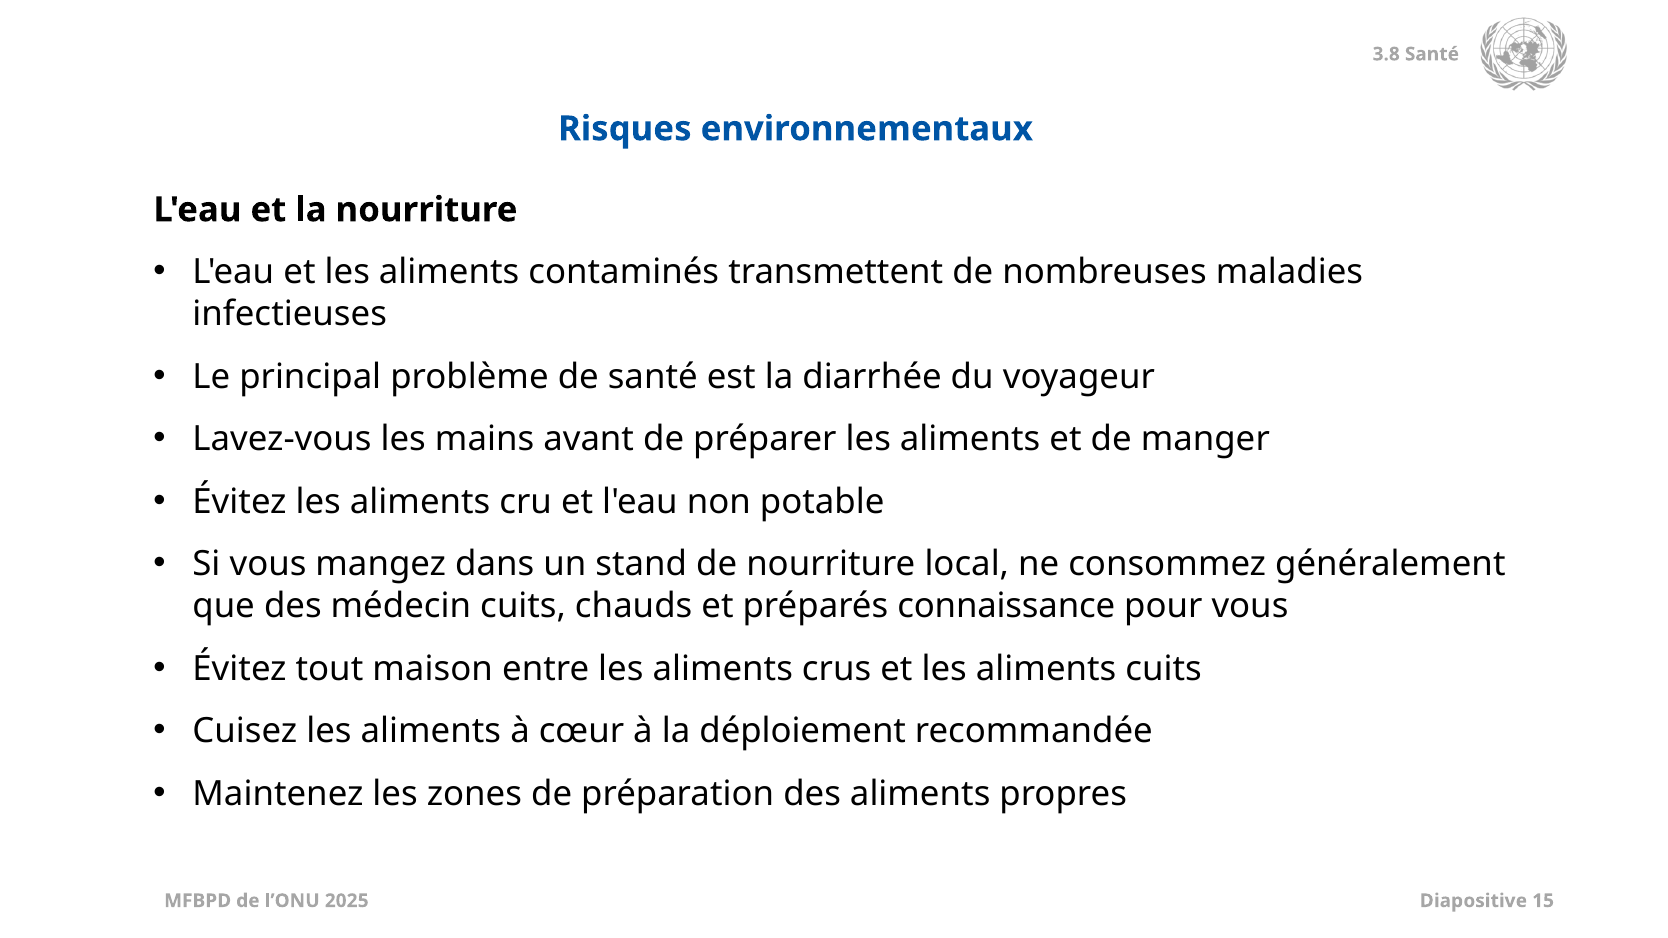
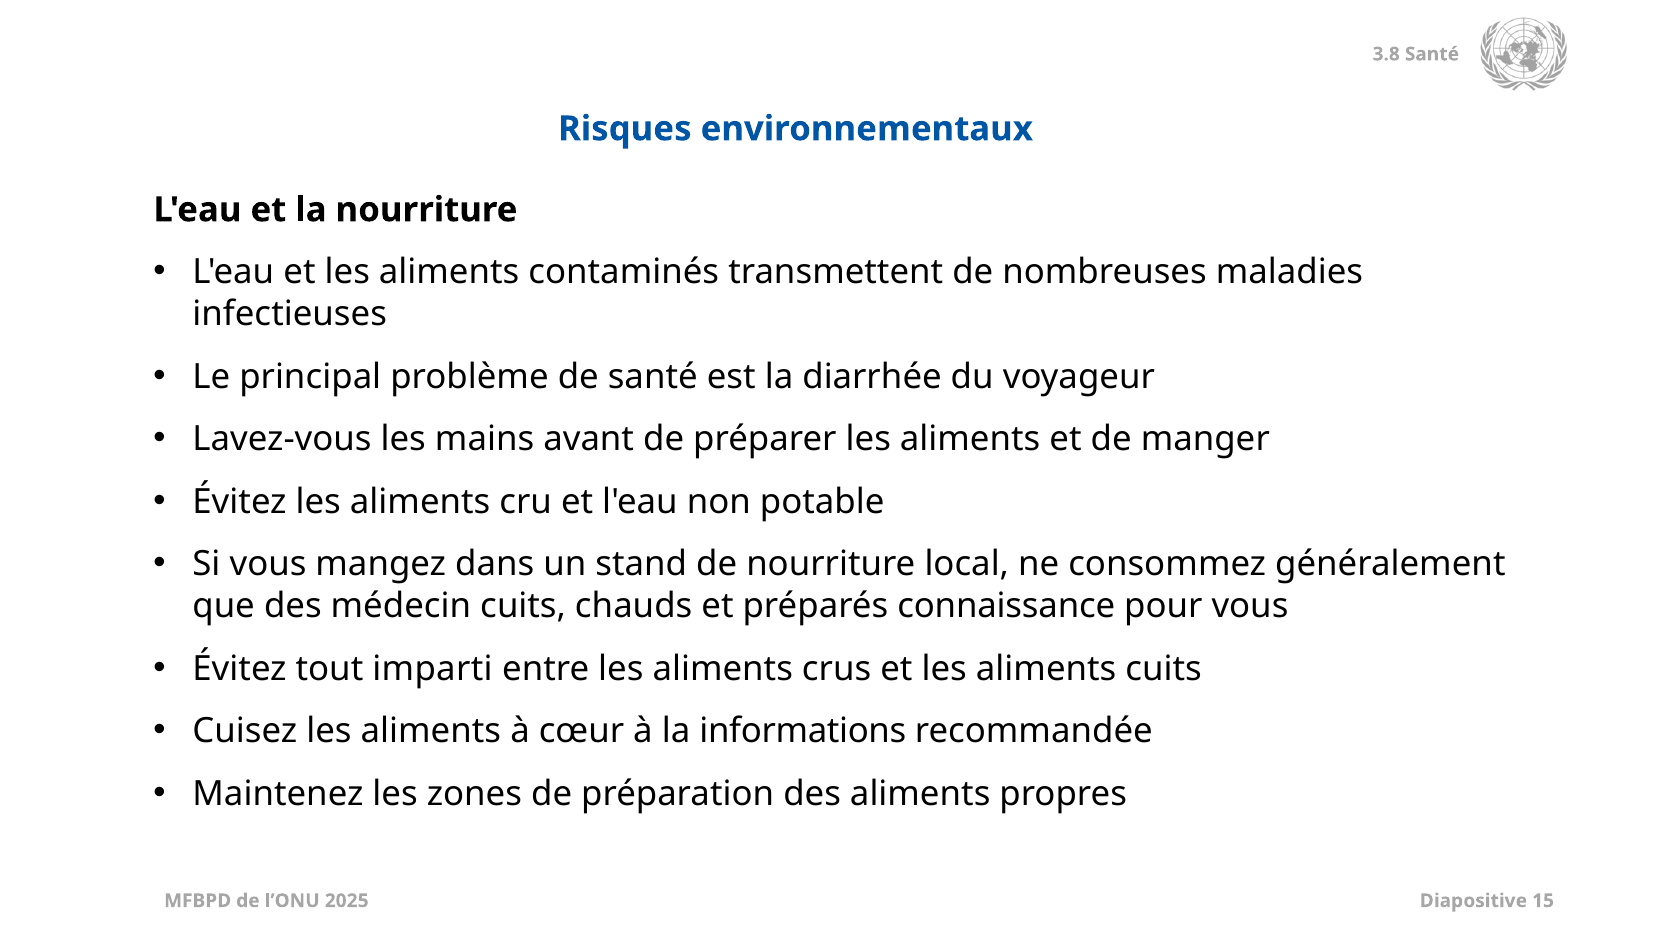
maison: maison -> imparti (433, 669)
déploiement: déploiement -> informations (803, 731)
